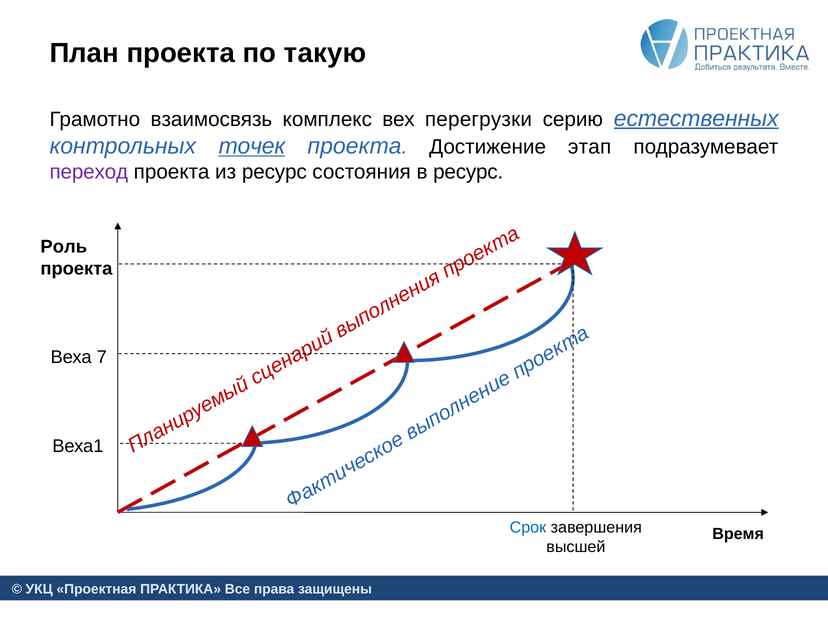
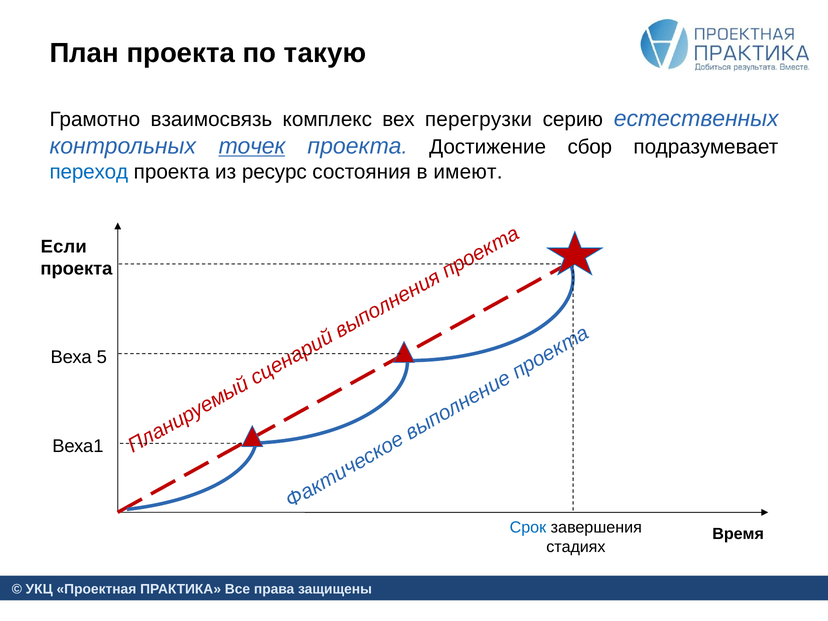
естественных underline: present -> none (696, 118)
этап: этап -> сбор (590, 147)
переход colour: purple -> blue (89, 172)
в ресурс: ресурс -> имеют (468, 172)
Роль: Роль -> Если (64, 247)
7: 7 -> 5 (102, 357)
высшей: высшей -> стадиях (576, 547)
